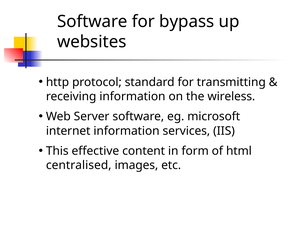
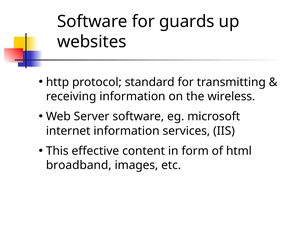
bypass: bypass -> guards (187, 22)
centralised: centralised -> broadband (79, 165)
